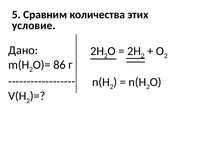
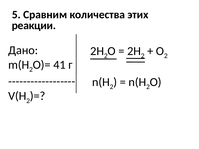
условие: условие -> реакции (34, 26)
86: 86 -> 41 (59, 65)
